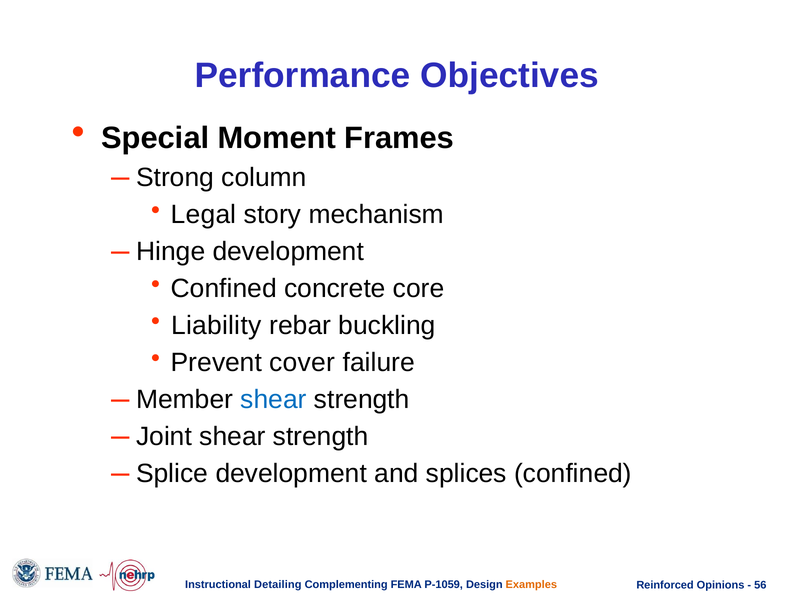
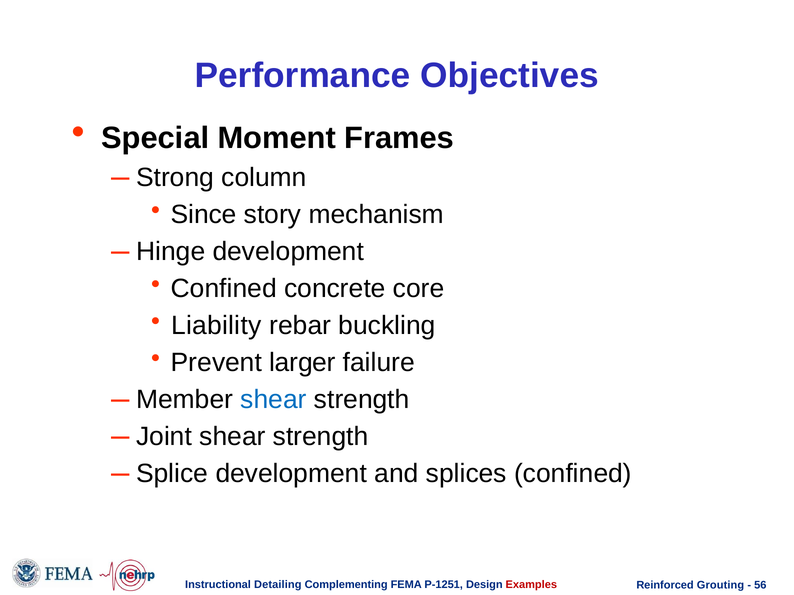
Legal: Legal -> Since (204, 215)
cover: cover -> larger (303, 363)
P-1059: P-1059 -> P-1251 (444, 585)
Examples colour: orange -> red (531, 585)
Opinions: Opinions -> Grouting (721, 585)
